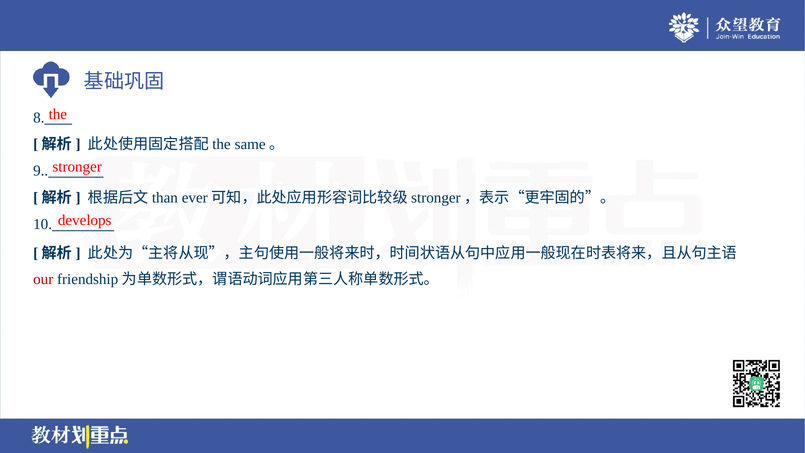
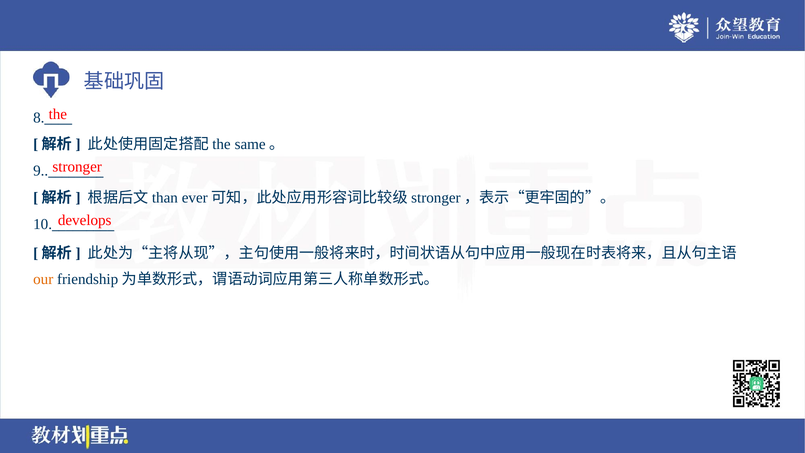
our colour: red -> orange (43, 279)
